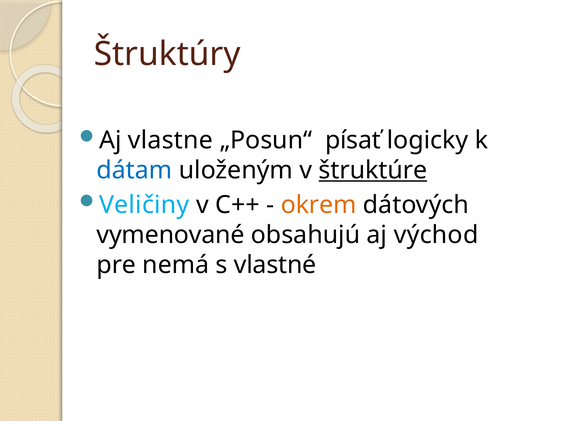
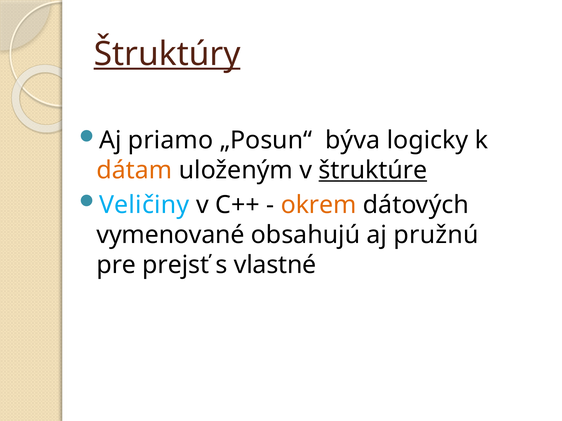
Štruktúry underline: none -> present (167, 54)
vlastne: vlastne -> priamo (171, 140)
písať: písať -> býva (353, 140)
dátam colour: blue -> orange (134, 170)
východ: východ -> pružnú (436, 235)
nemá: nemá -> prejsť (176, 265)
